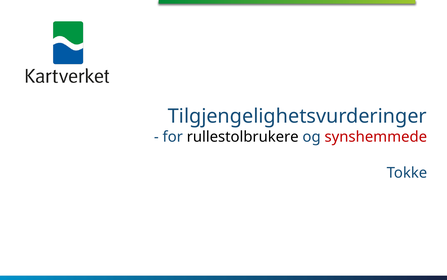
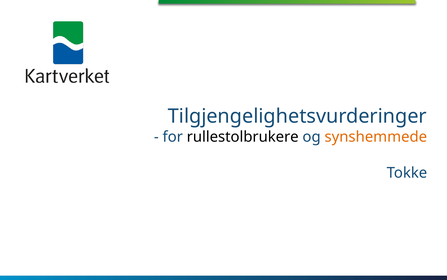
synshemmede colour: red -> orange (376, 137)
